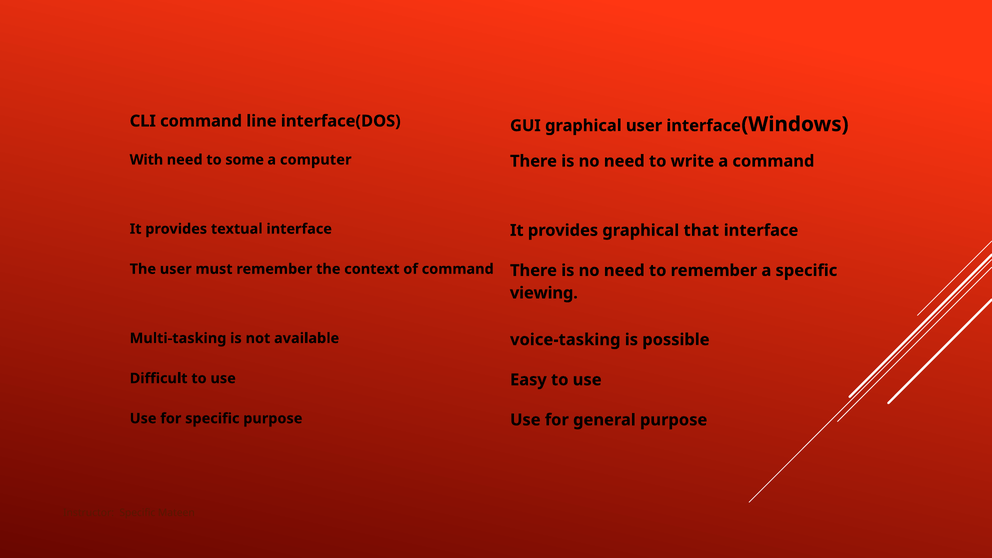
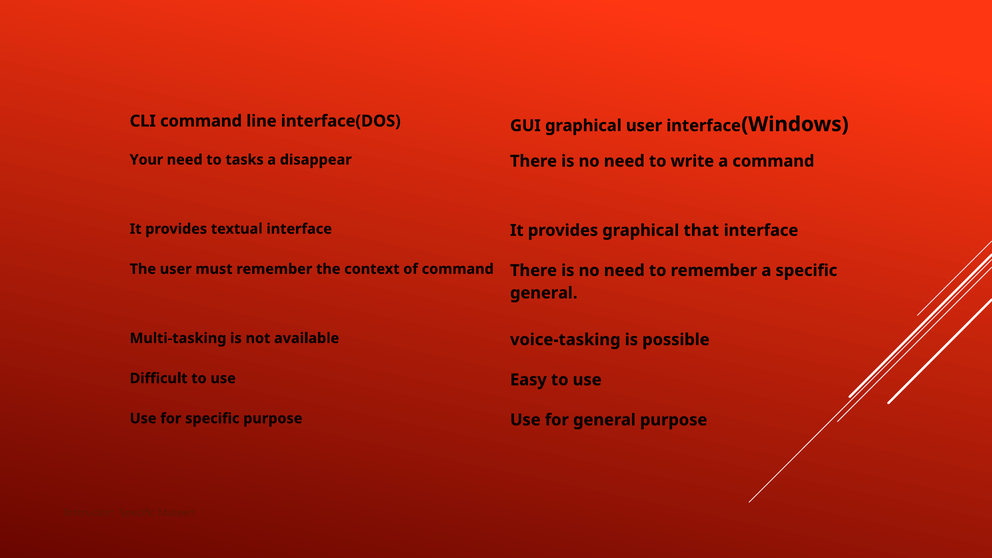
With: With -> Your (146, 160)
some: some -> tasks (245, 160)
computer: computer -> disappear (316, 160)
viewing: viewing -> general (544, 293)
